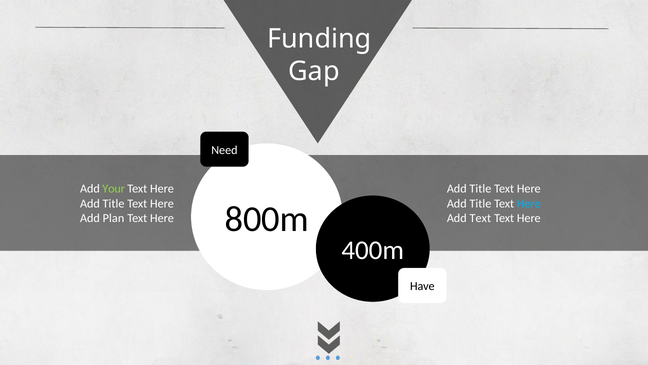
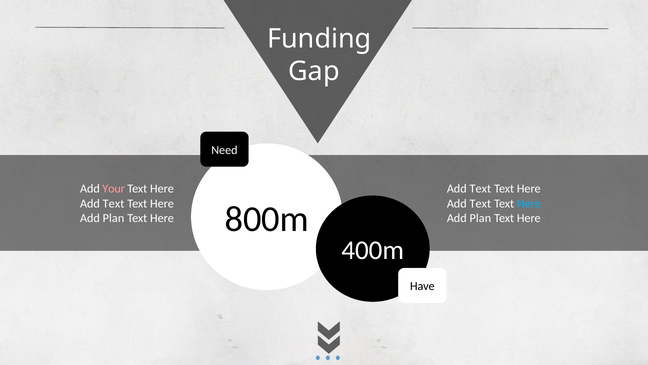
Your colour: light green -> pink (114, 189)
Title: Title -> Text (480, 189)
Title: Title -> Text (113, 203)
Title: Title -> Text (480, 203)
Text: Text -> Plan (480, 218)
